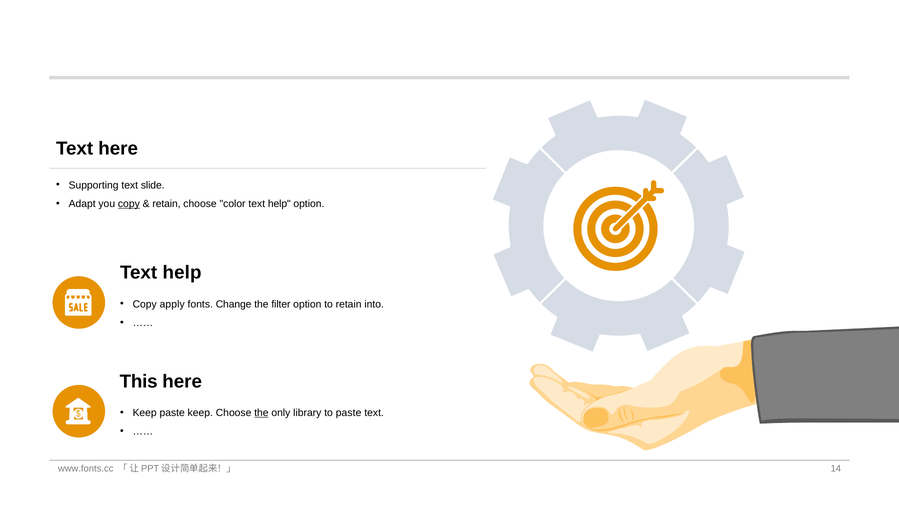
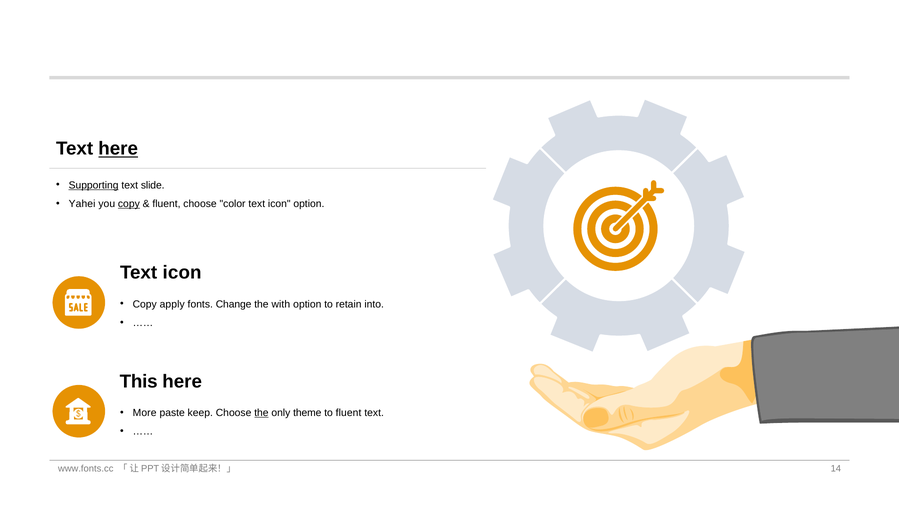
here underline: none -> present (118, 149)
Supporting underline: none -> present (94, 185)
Adapt: Adapt -> Yahei (82, 204)
retain: retain -> fluent (166, 204)
help: help -> icon (279, 204)
help: help -> icon (182, 273)
filter: filter -> with (281, 304)
Keep: Keep -> More (145, 413)
library: library -> theme (307, 413)
to paste: paste -> fluent (349, 413)
